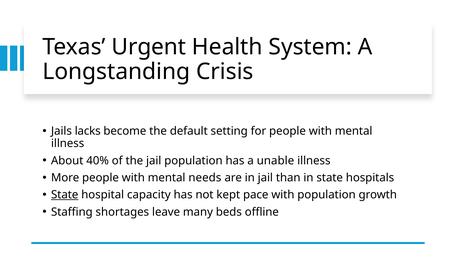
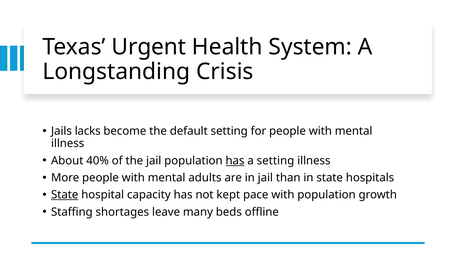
has underline: none -> present (235, 160)
a unable: unable -> setting (276, 160)
needs: needs -> adults (205, 177)
